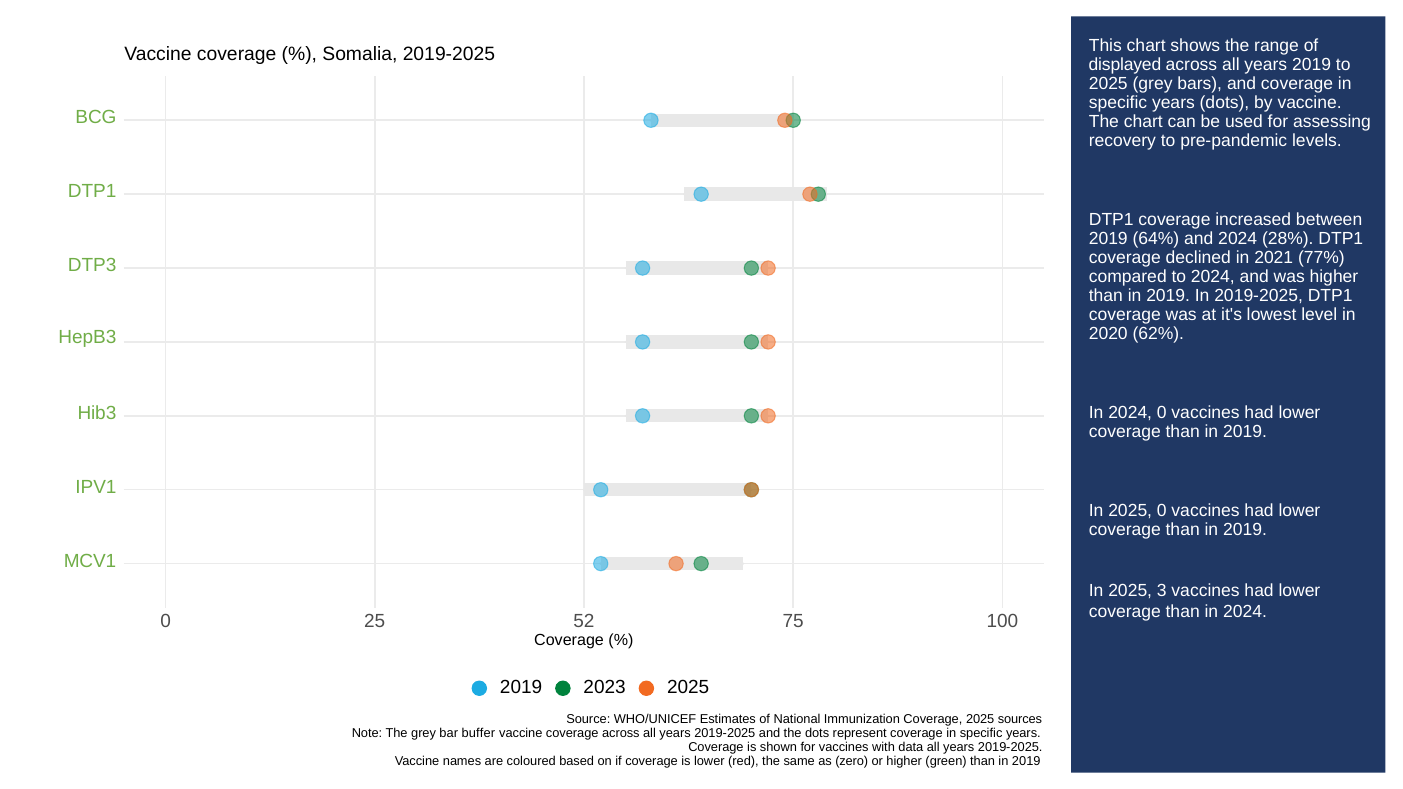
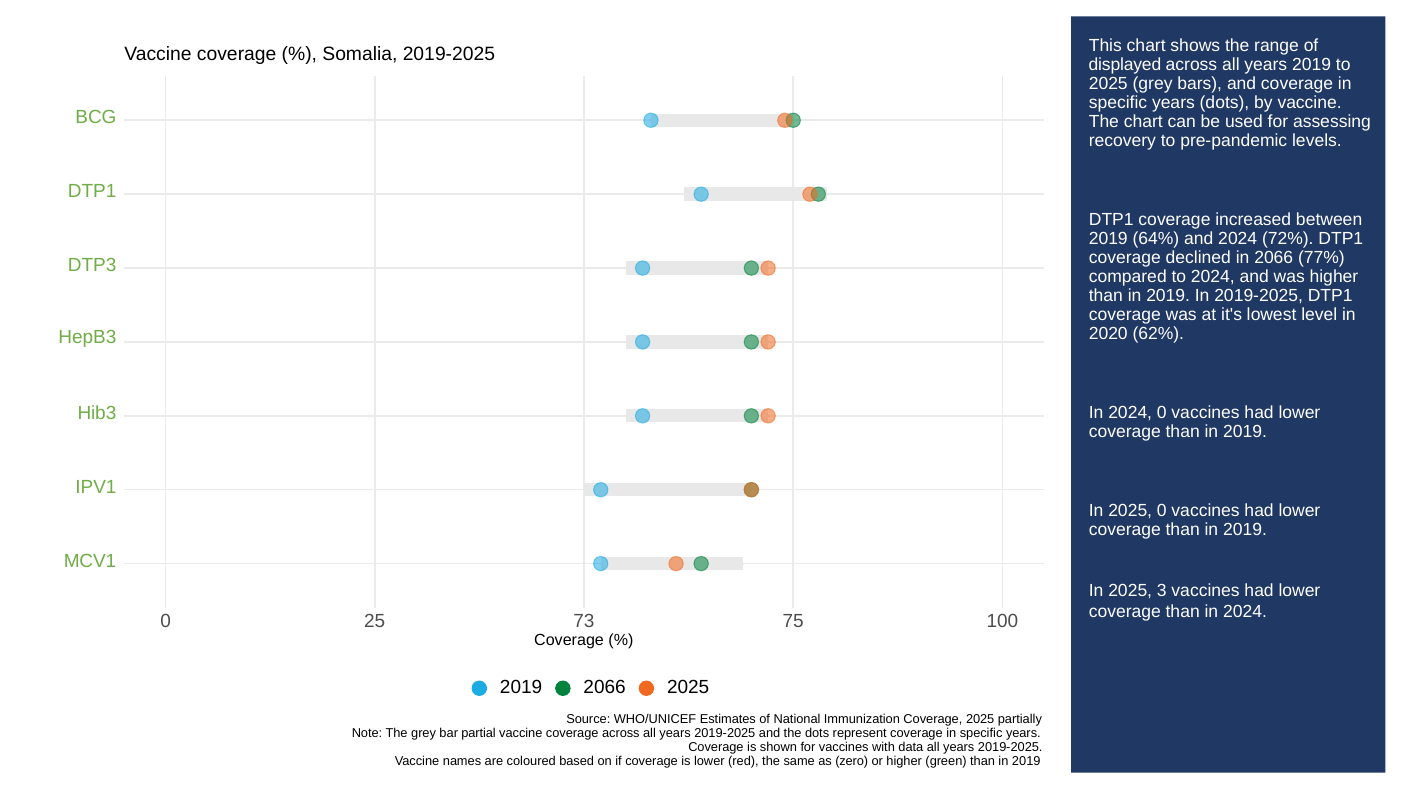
28%: 28% -> 72% (1288, 239)
in 2021: 2021 -> 2066 (1274, 258)
52: 52 -> 73 (584, 621)
2019 2023: 2023 -> 2066 (605, 688)
sources: sources -> partially (1020, 720)
buffer: buffer -> partial (479, 734)
